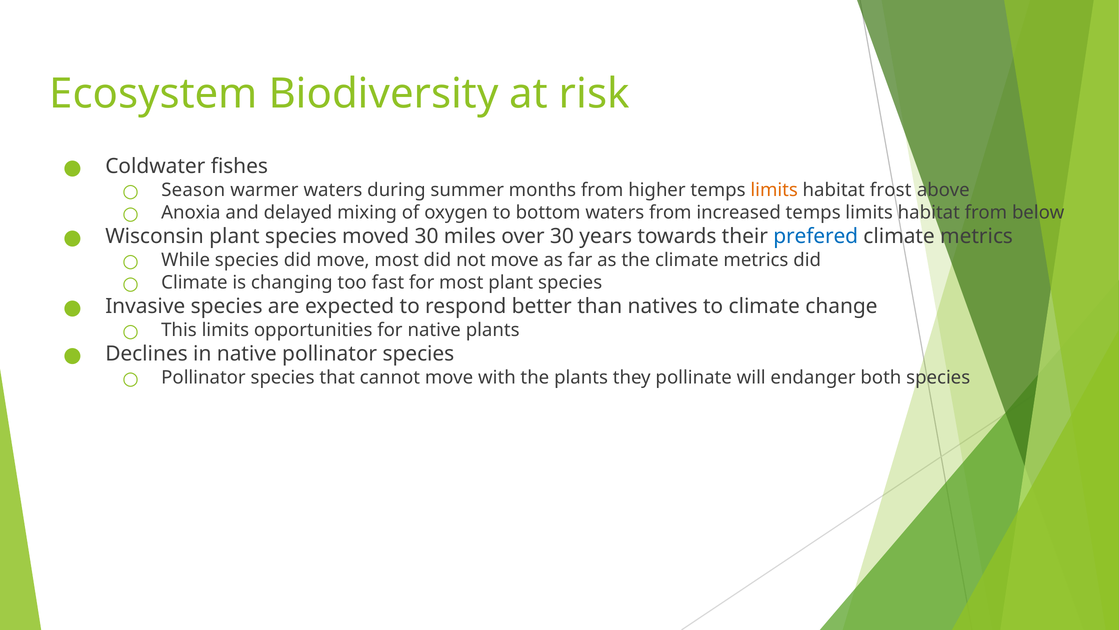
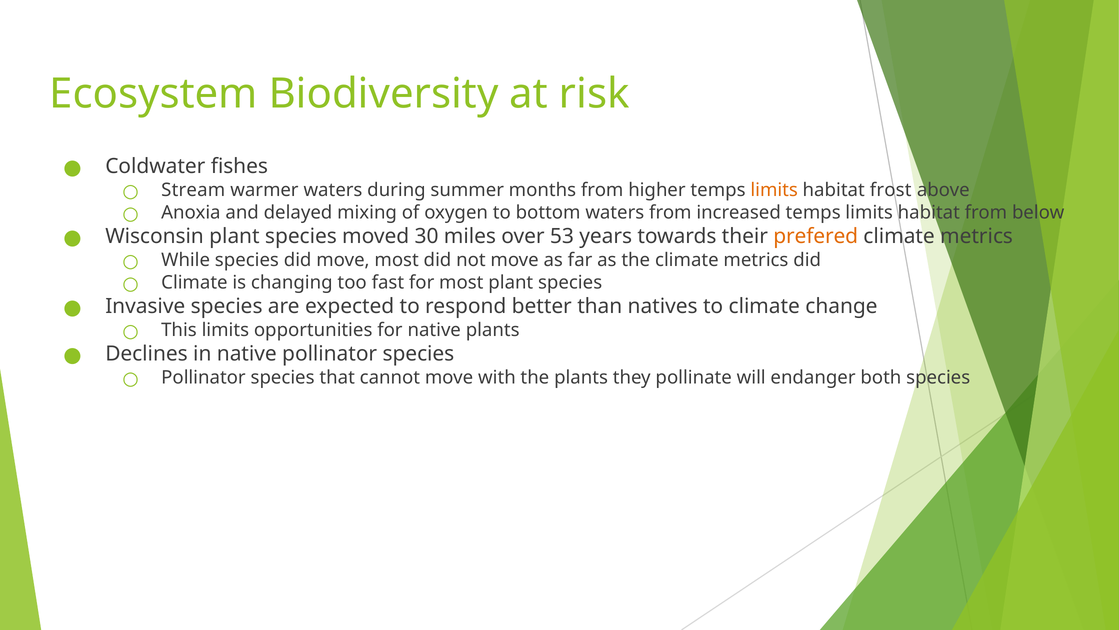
Season: Season -> Stream (193, 190)
over 30: 30 -> 53 (562, 236)
prefered colour: blue -> orange (816, 236)
